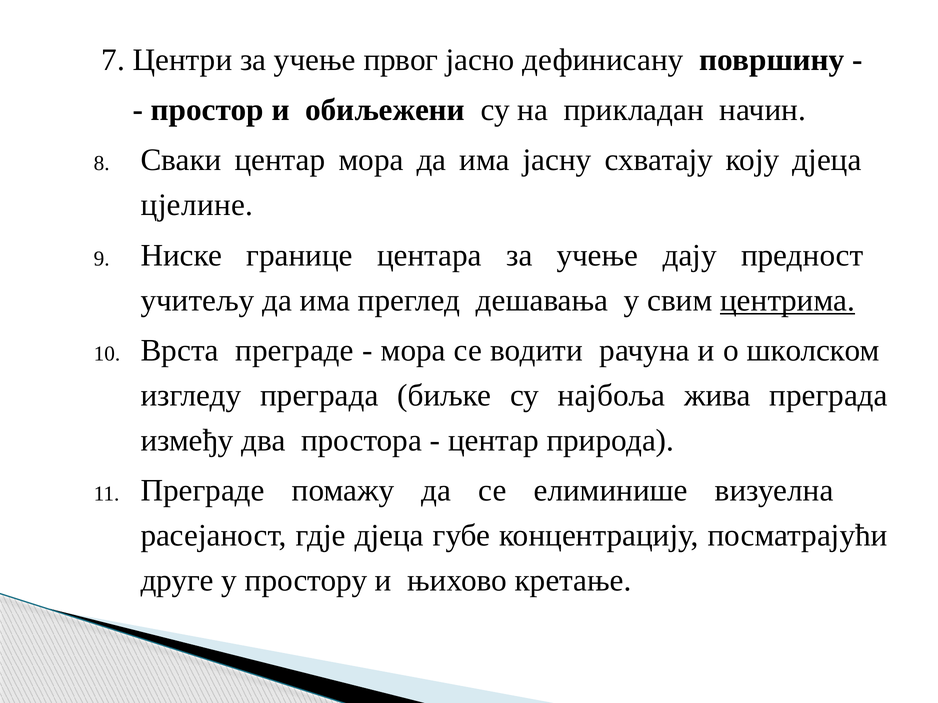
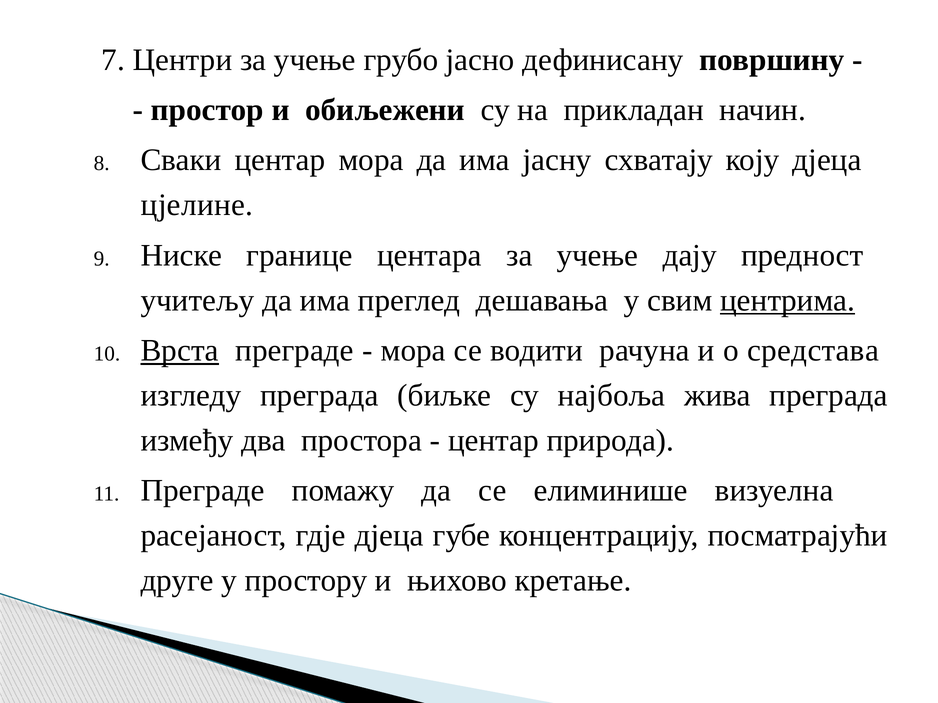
првог: првог -> грубо (401, 60)
Врста underline: none -> present (180, 351)
школском: школском -> средстава (813, 351)
